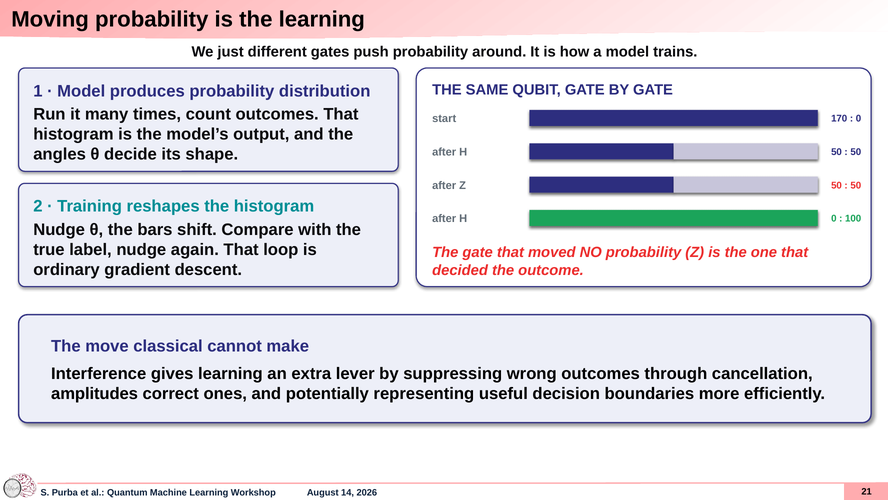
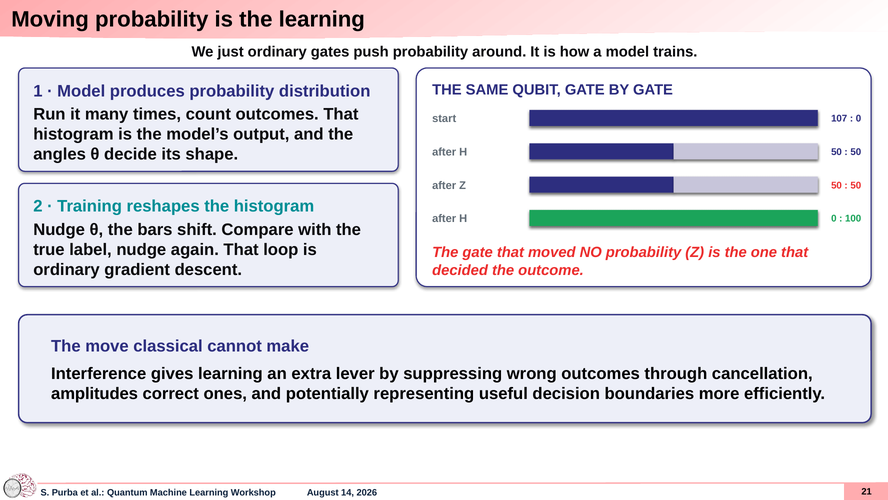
just different: different -> ordinary (277, 52)
170: 170 -> 107 (839, 119)
